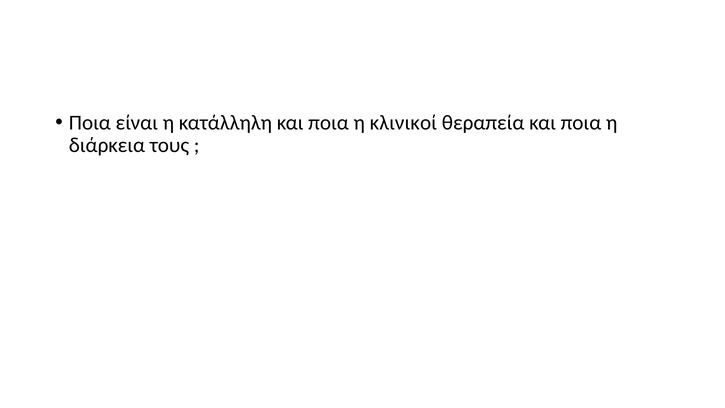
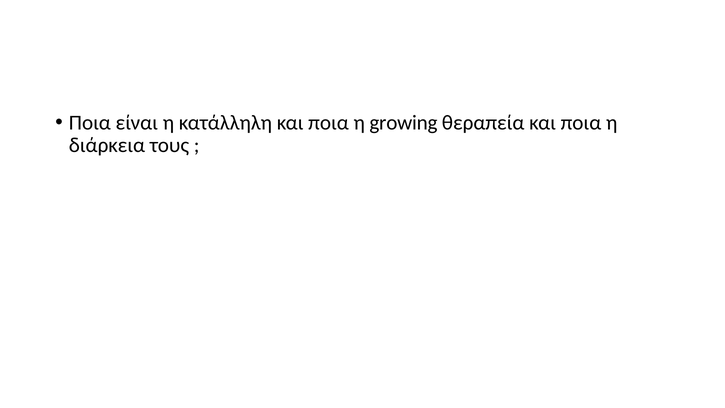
κλινικοί: κλινικοί -> growing (403, 123)
